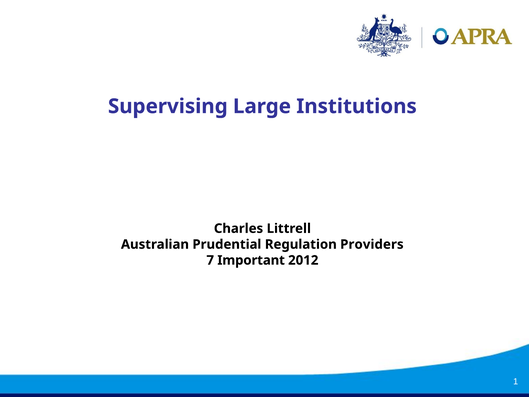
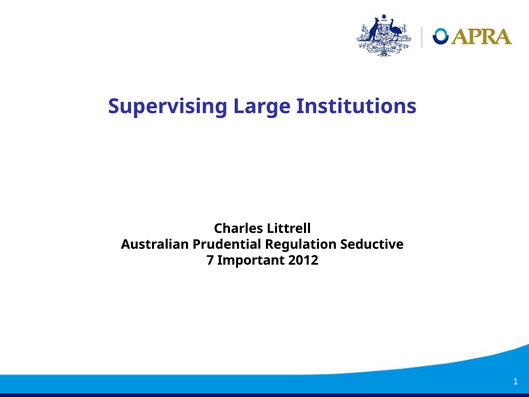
Providers: Providers -> Seductive (372, 244)
